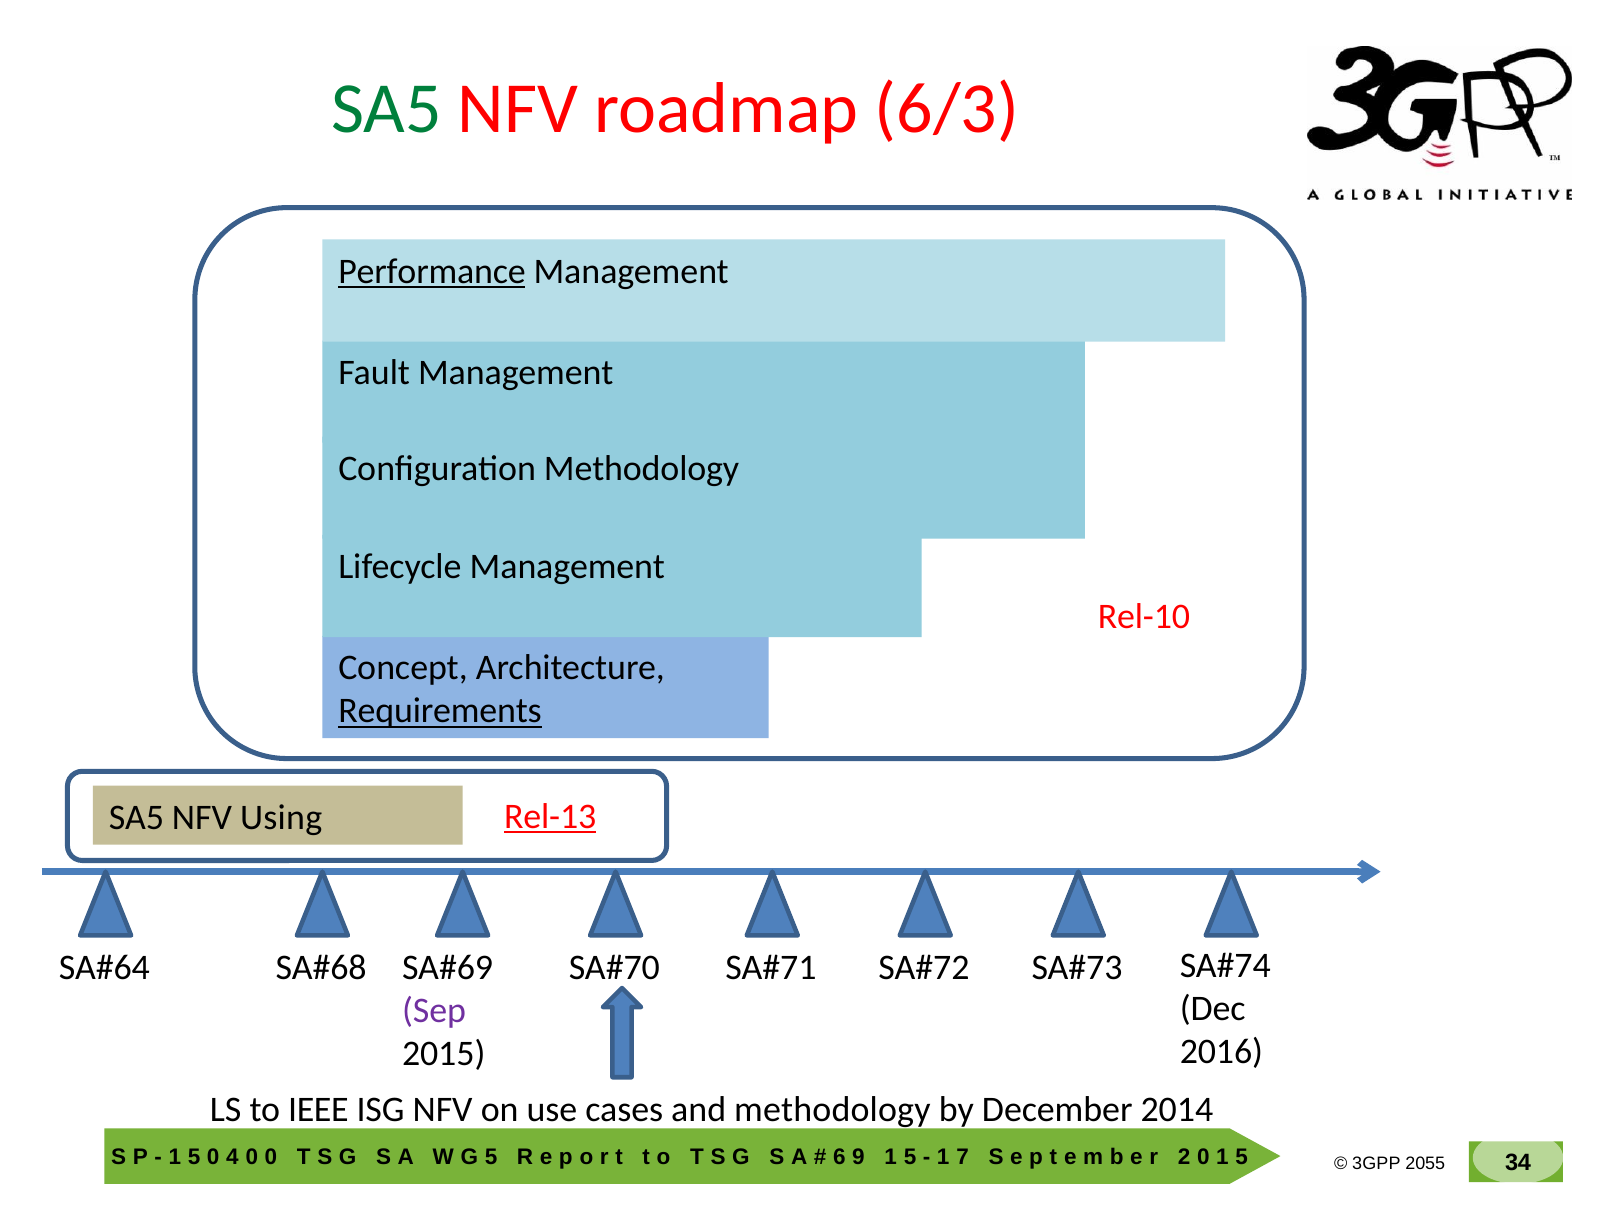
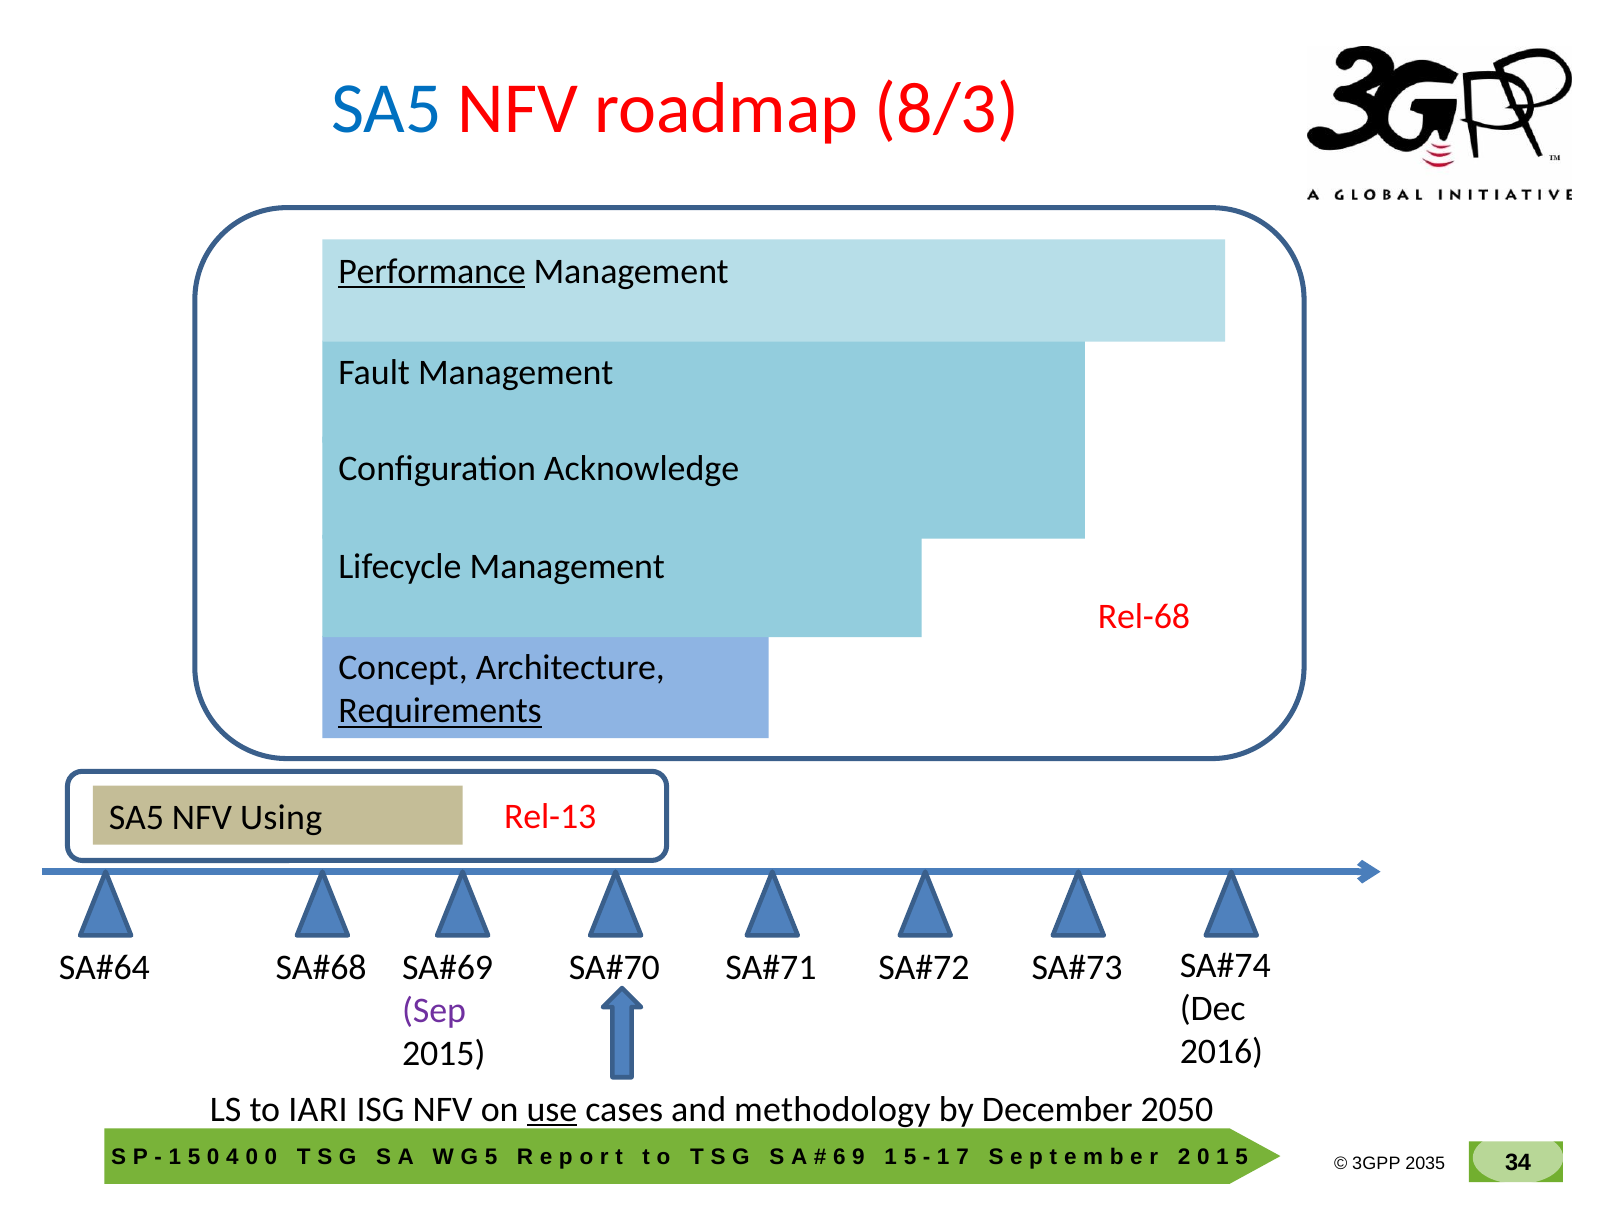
SA5 colour: green -> blue (386, 108)
6/3: 6/3 -> 8/3 (947, 108)
Configuration Methodology: Methodology -> Acknowledge (642, 469)
Rel-10: Rel-10 -> Rel-68 (1144, 617)
Rel-13 underline: present -> none (550, 816)
IEEE: IEEE -> IARI (318, 1110)
use underline: none -> present (552, 1110)
2014: 2014 -> 2050 (1177, 1110)
2055: 2055 -> 2035 (1425, 1164)
